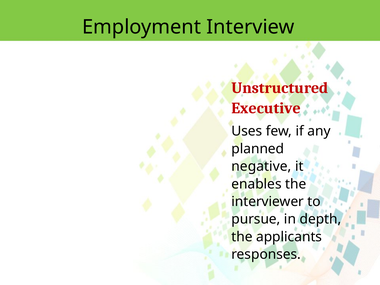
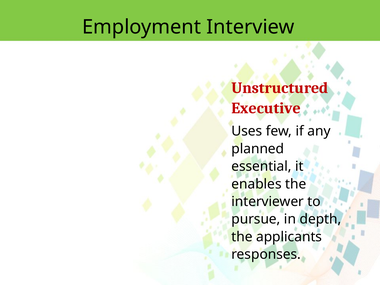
negative: negative -> essential (261, 166)
